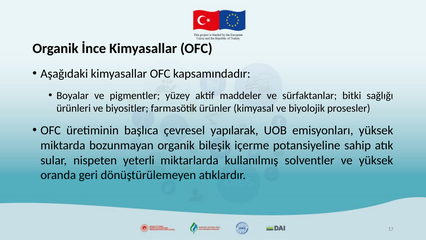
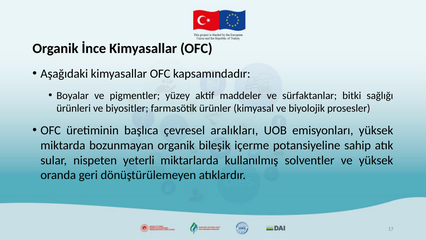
yapılarak: yapılarak -> aralıkları (234, 130)
